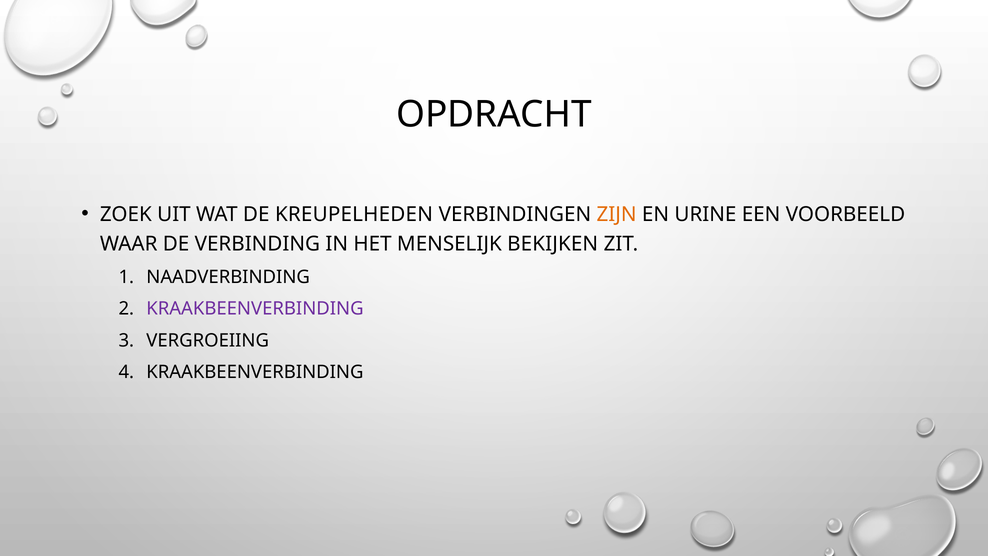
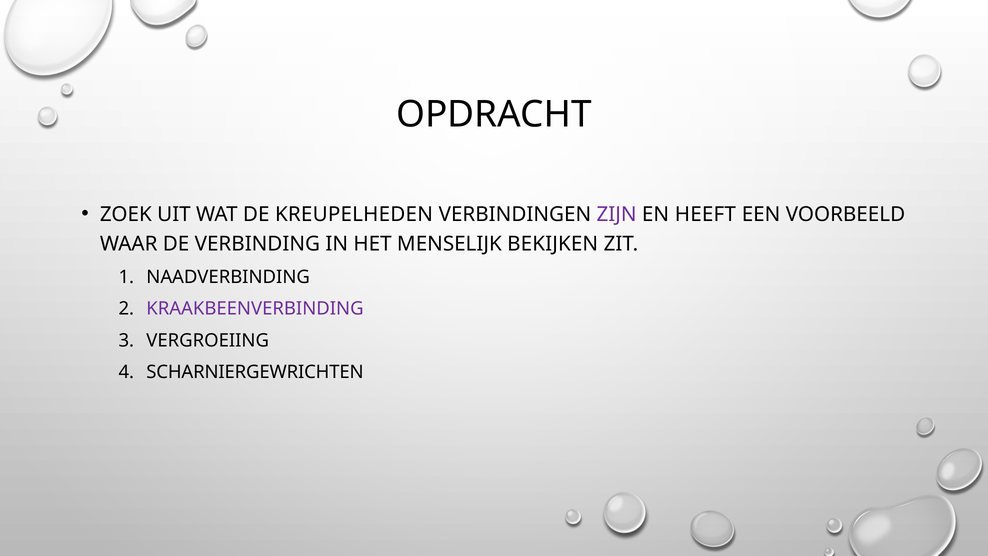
ZIJN colour: orange -> purple (617, 214)
URINE: URINE -> HEEFT (705, 214)
KRAAKBEENVERBINDING: KRAAKBEENVERBINDING -> SCHARNIERGEWRICHTEN (255, 372)
